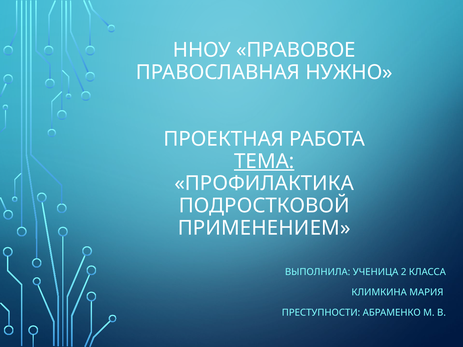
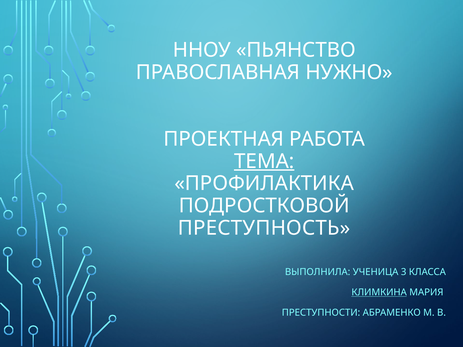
ПРАВОВОЕ: ПРАВОВОЕ -> ПЬЯНСТВО (296, 50)
ПРИМЕНЕНИЕМ: ПРИМЕНЕНИЕМ -> ПРЕСТУПНОСТЬ (264, 228)
2: 2 -> 3 (404, 272)
КЛИМКИНА underline: none -> present (379, 293)
